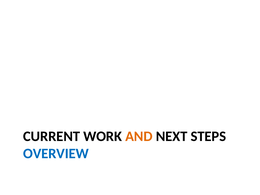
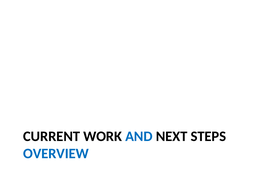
AND colour: orange -> blue (139, 136)
